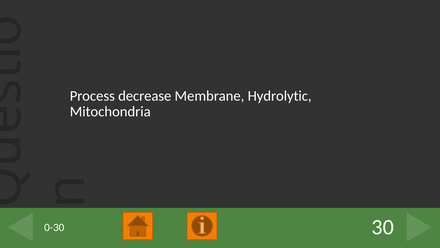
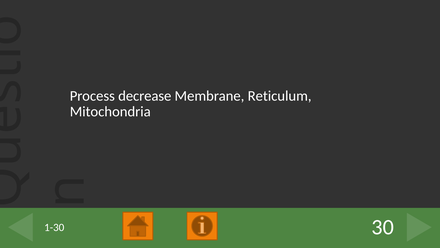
Hydrolytic: Hydrolytic -> Reticulum (280, 96)
0-30: 0-30 -> 1-30 (54, 227)
